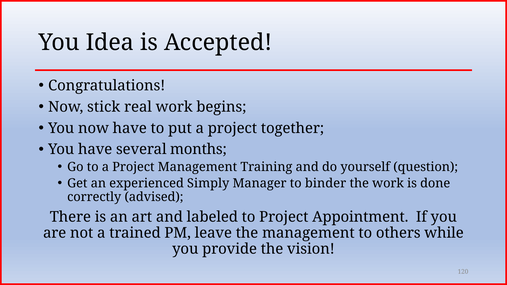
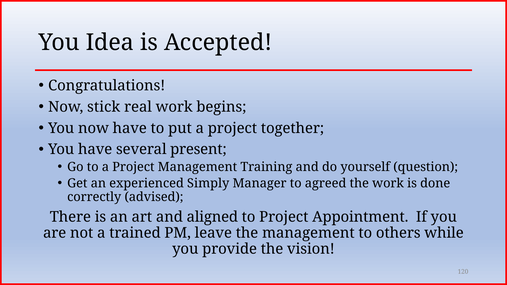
months: months -> present (198, 149)
binder: binder -> agreed (326, 183)
labeled: labeled -> aligned (212, 217)
